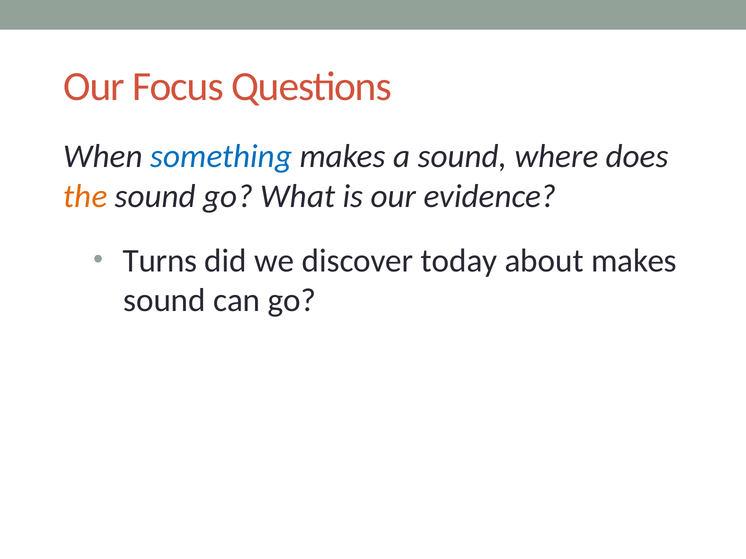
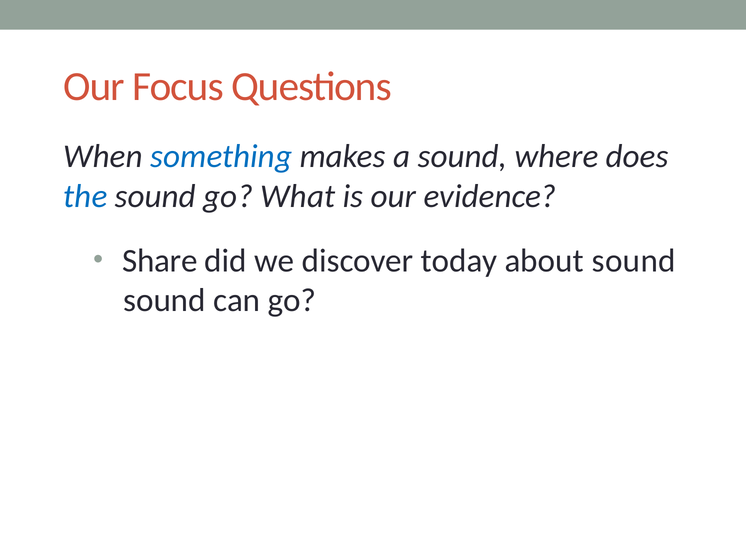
the colour: orange -> blue (85, 196)
Turns: Turns -> Share (160, 261)
about makes: makes -> sound (634, 261)
